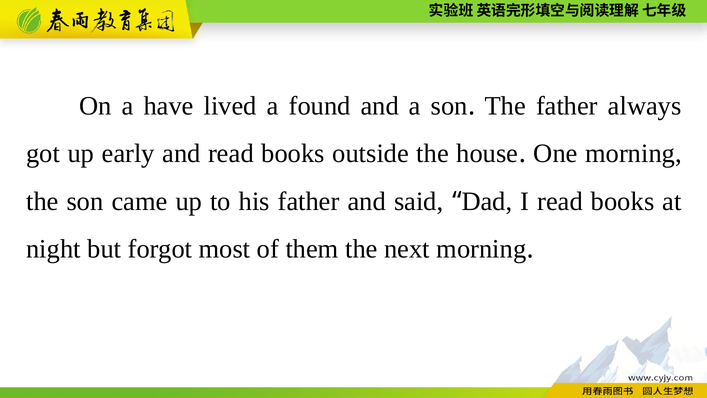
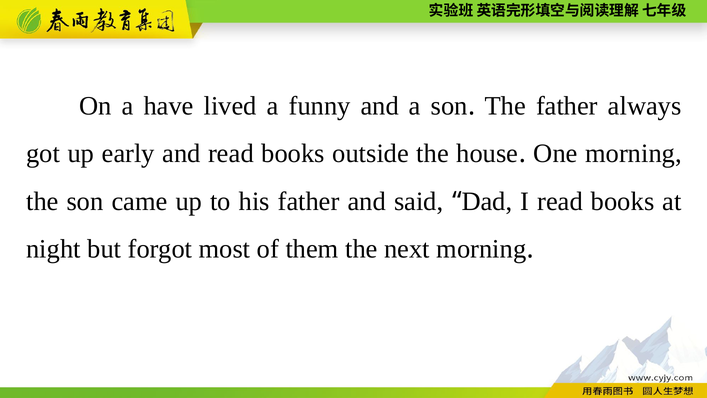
found: found -> funny (320, 106)
